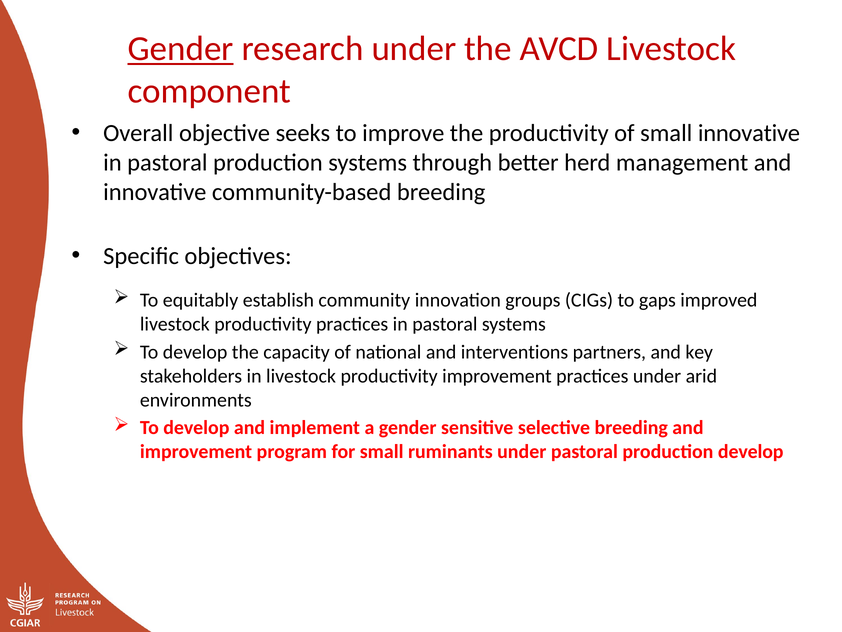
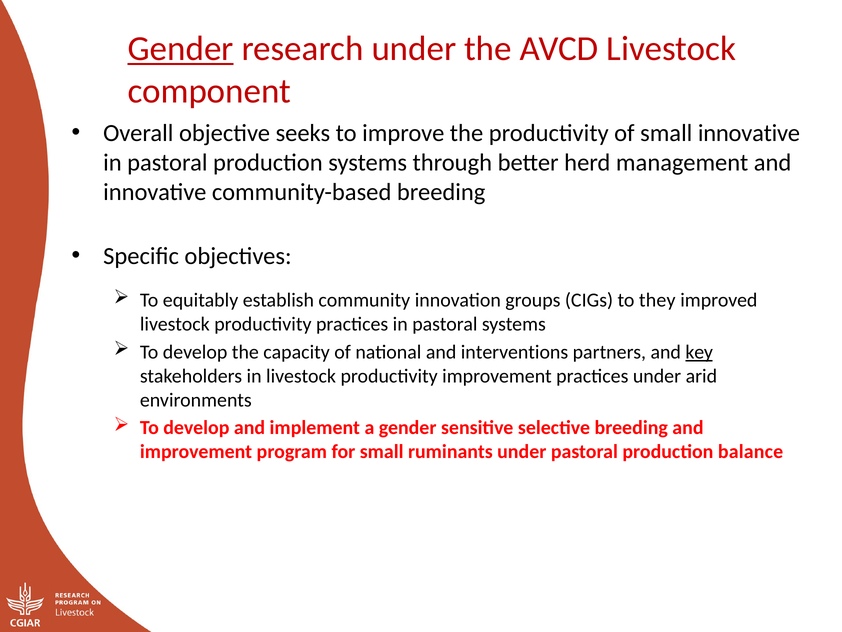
gaps: gaps -> they (657, 300)
key underline: none -> present (699, 352)
production develop: develop -> balance (751, 451)
